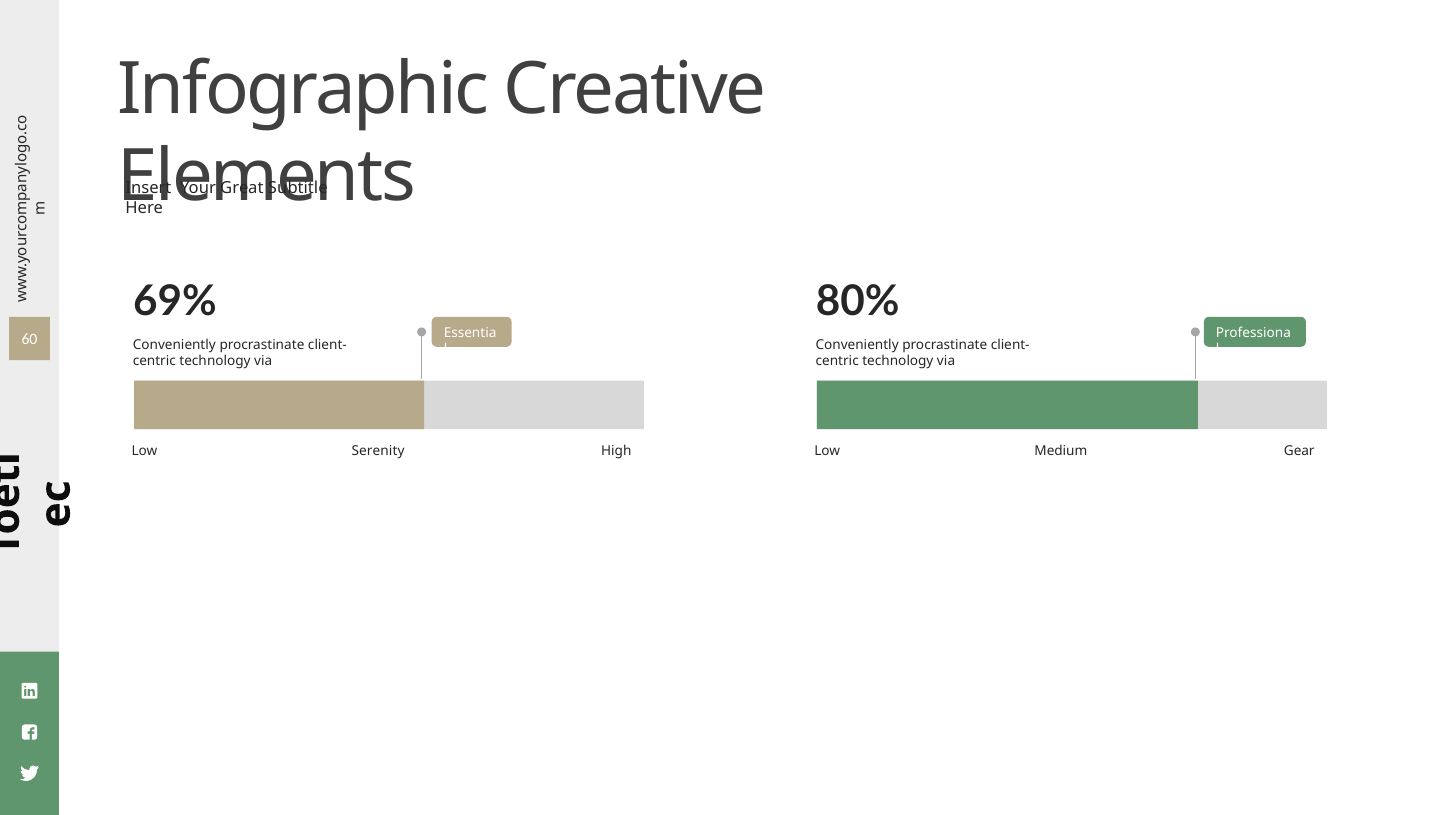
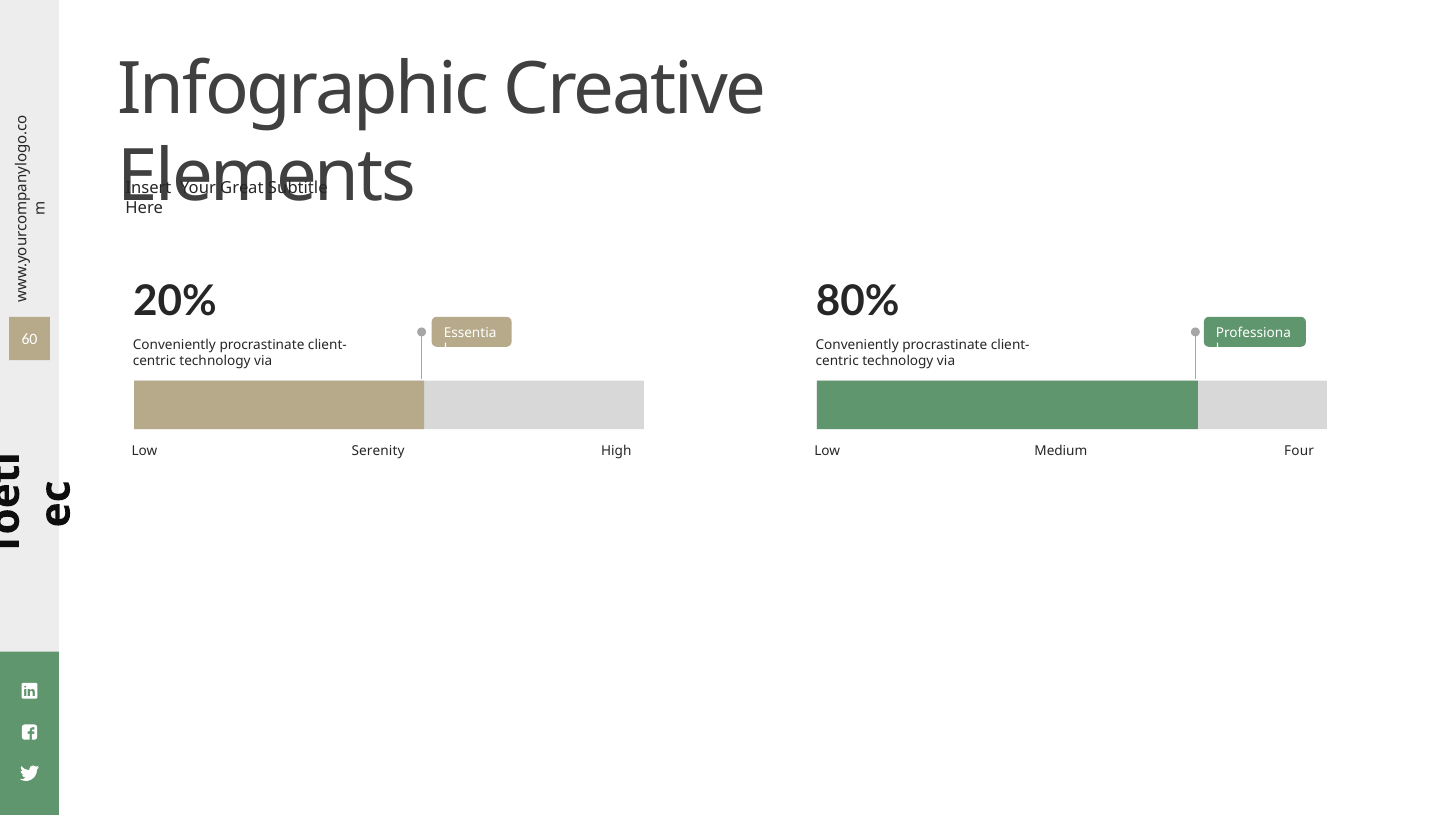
69%: 69% -> 20% (175, 302)
Gear: Gear -> Four (1299, 451)
